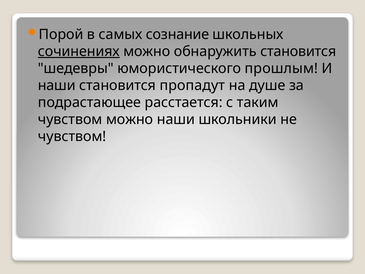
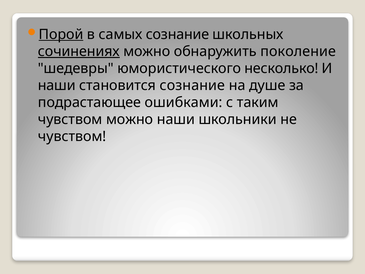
Порой underline: none -> present (61, 34)
обнаружить становится: становится -> поколение (298, 51)
прошлым: прошлым -> несколько (281, 68)
становится пропадут: пропадут -> сознание (192, 85)
расстается: расстается -> ошибками (184, 102)
